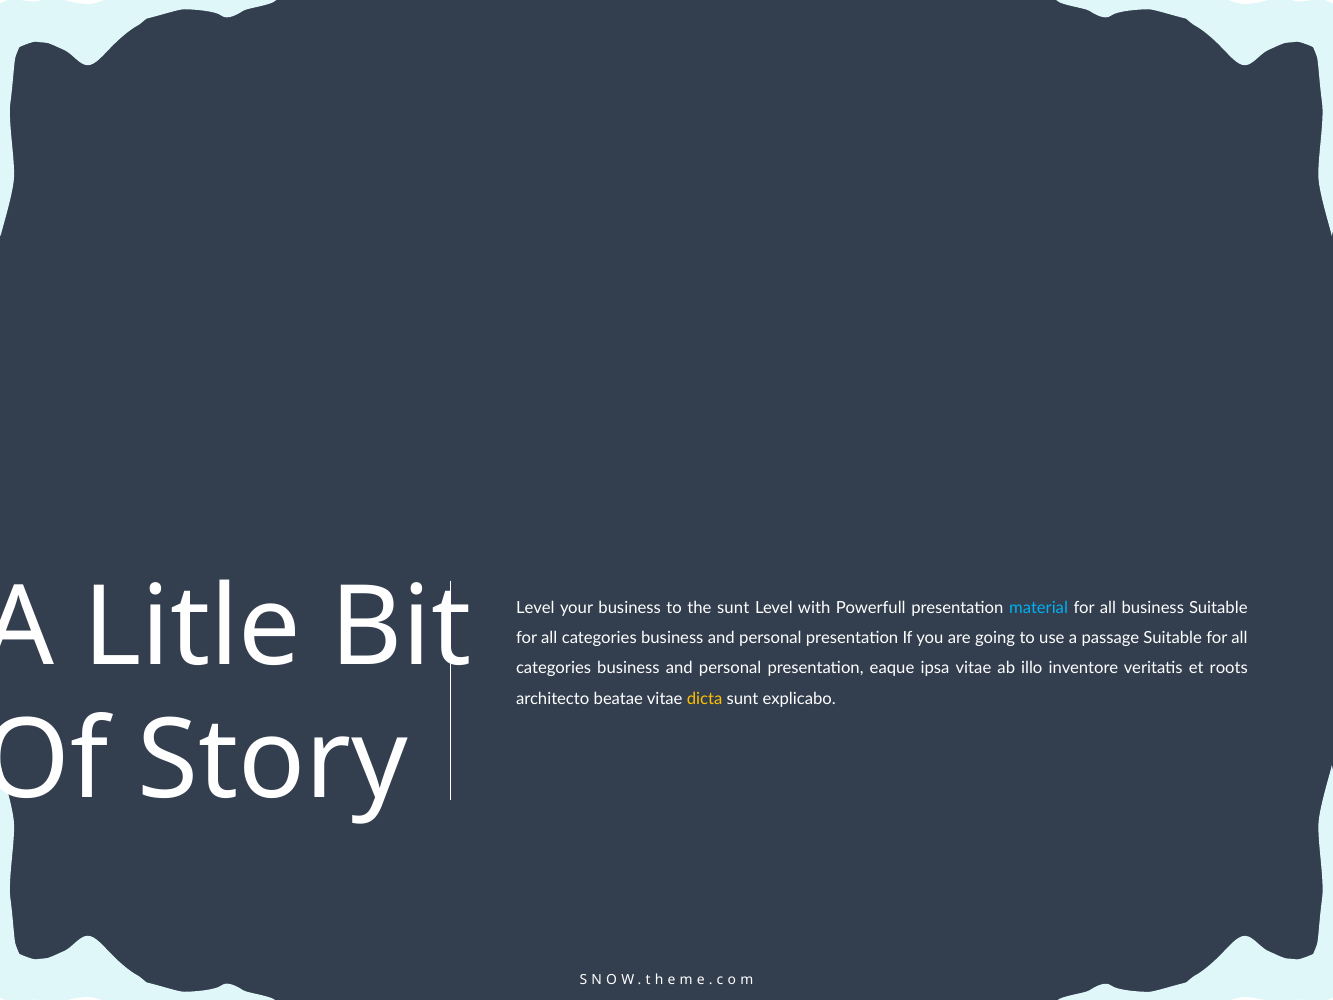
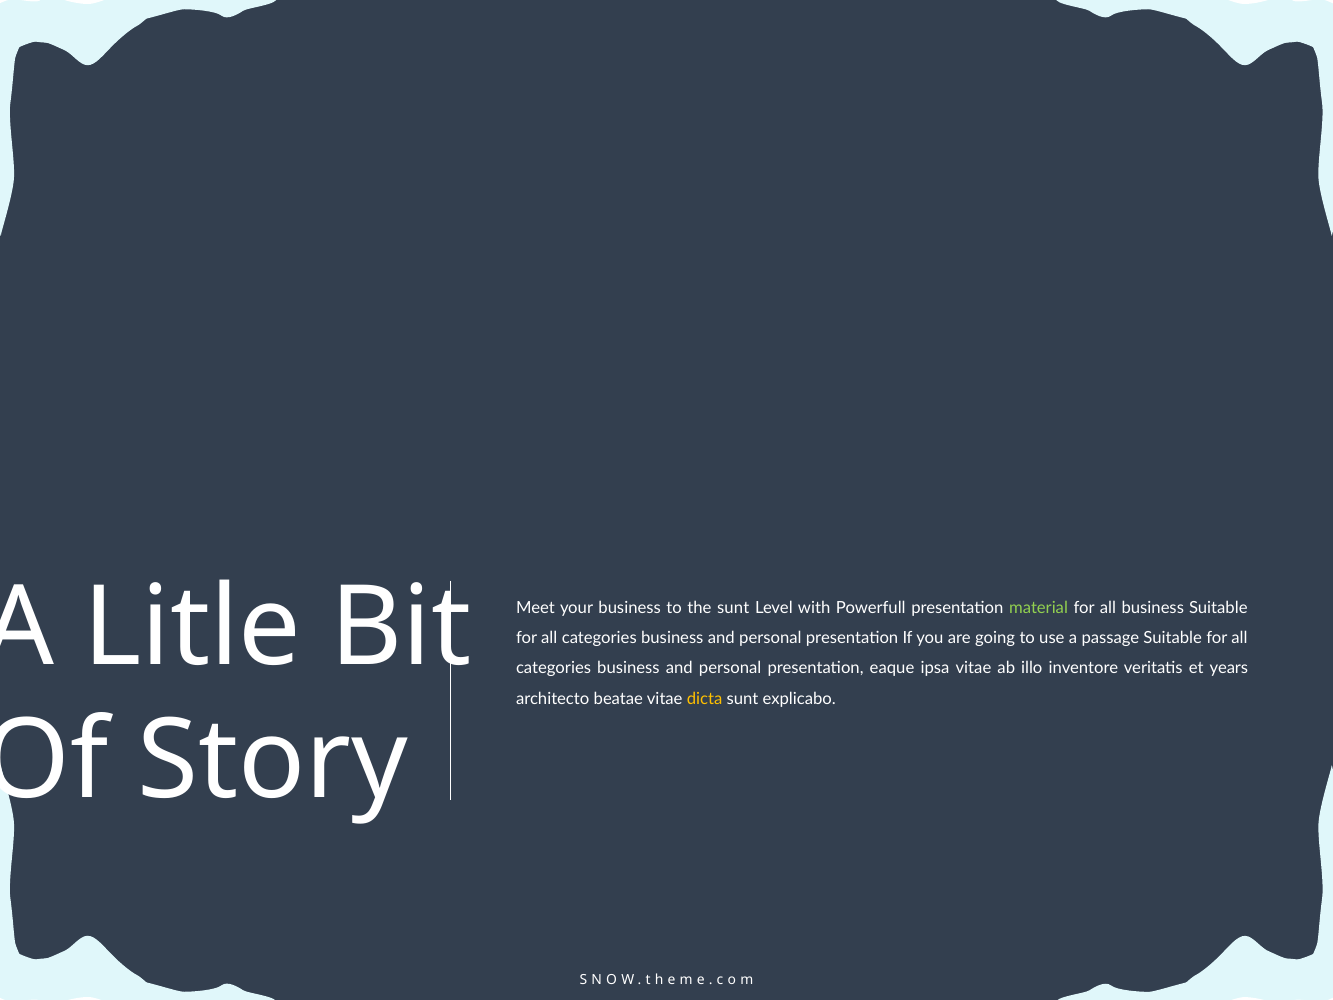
Level: Level -> Meet (535, 608)
material colour: light blue -> light green (1039, 608)
roots: roots -> years (1229, 668)
